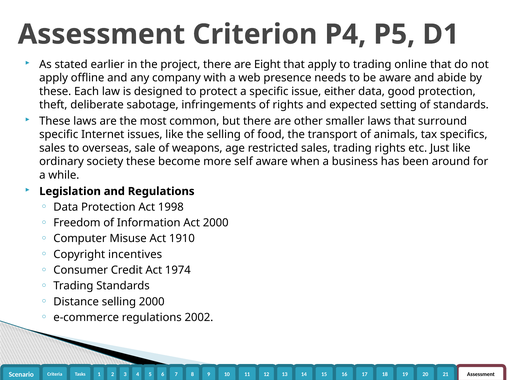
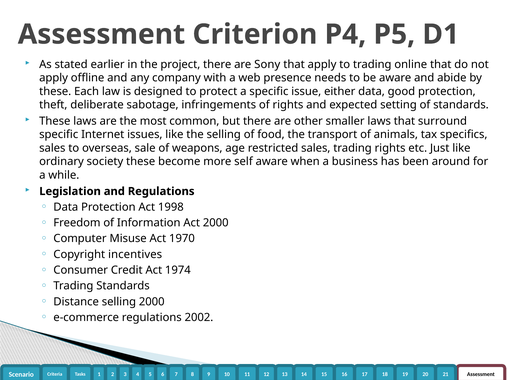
Eight: Eight -> Sony (267, 64)
1910: 1910 -> 1970 (182, 239)
